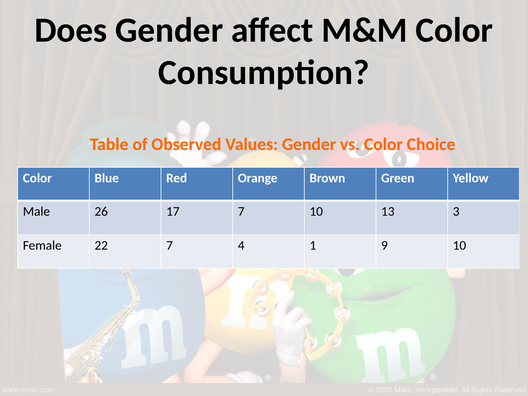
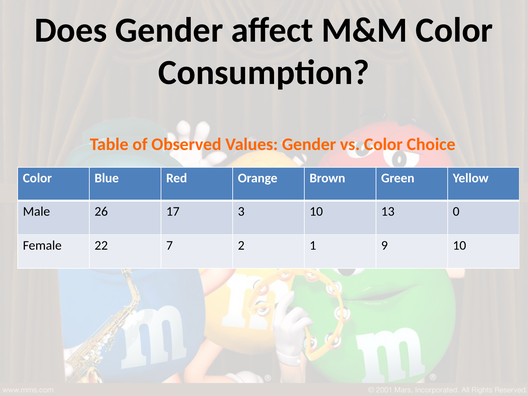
17 7: 7 -> 3 (241, 211)
3: 3 -> 0 (456, 211)
4: 4 -> 2 (241, 245)
